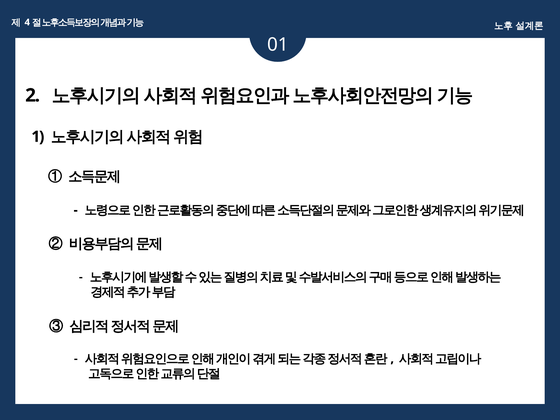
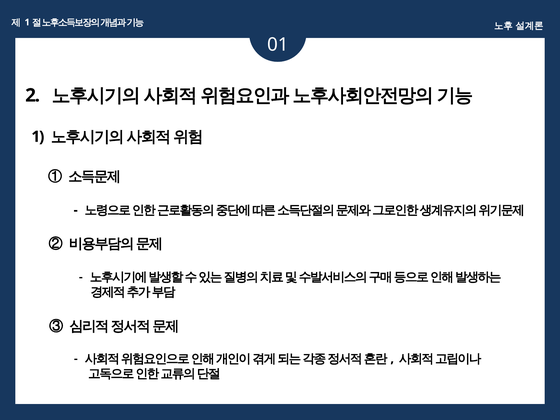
4: 4 -> 1 (27, 22)
